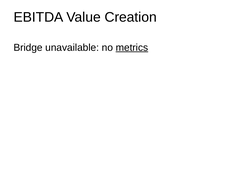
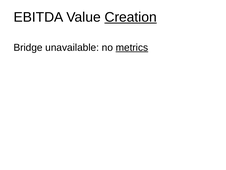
Creation underline: none -> present (131, 17)
